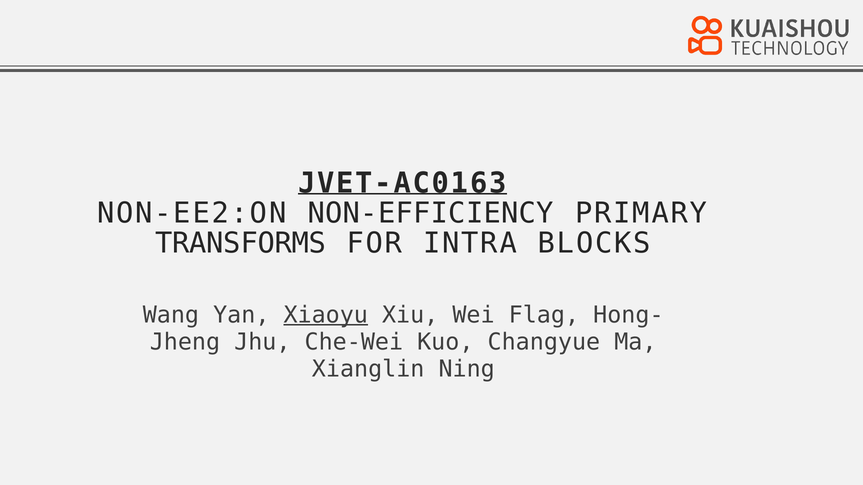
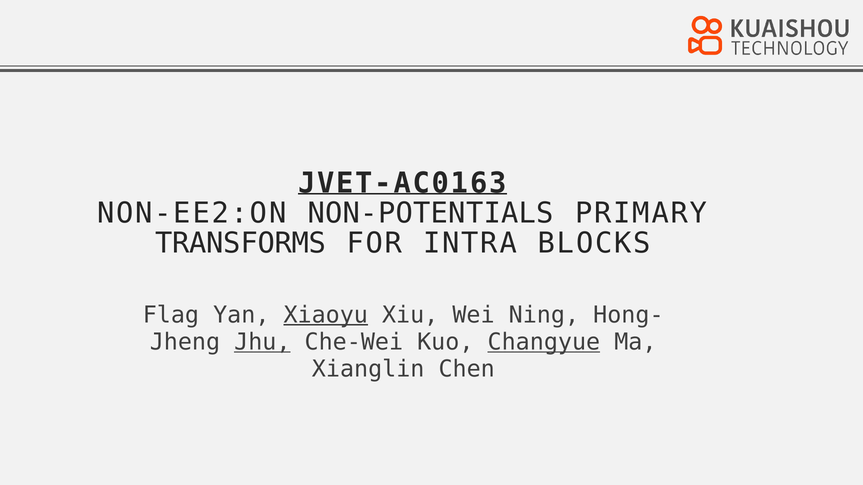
NON-EFFICIENCY: NON-EFFICIENCY -> NON-POTENTIALS (431, 213)
Wang: Wang -> Flag (171, 315)
Flag: Flag -> Ning (544, 315)
Jhu underline: none -> present (262, 342)
Changyue underline: none -> present (544, 342)
Ning: Ning -> Chen (467, 369)
